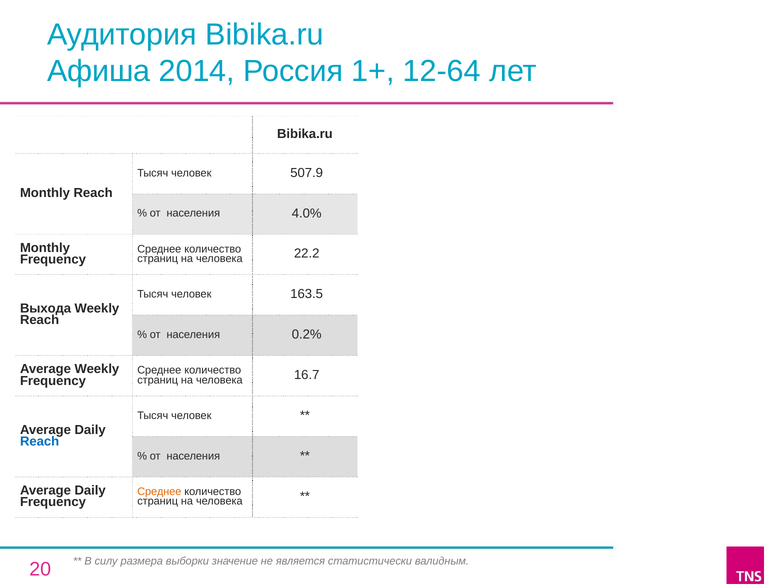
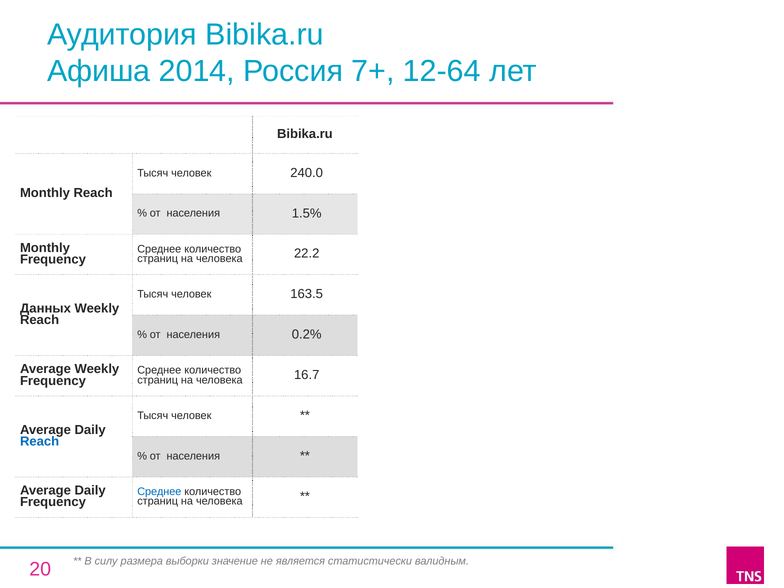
1+: 1+ -> 7+ (373, 71)
507.9: 507.9 -> 240.0 (307, 173)
4.0%: 4.0% -> 1.5% (307, 213)
Выхода: Выхода -> Данных (45, 308)
Среднее colour: orange -> blue (159, 492)
